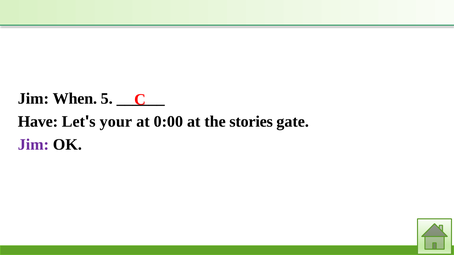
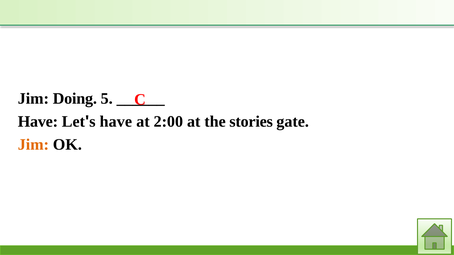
When: When -> Doing (75, 99)
your: your -> have (116, 122)
0:00: 0:00 -> 2:00 (168, 122)
Jim colour: purple -> orange (33, 145)
